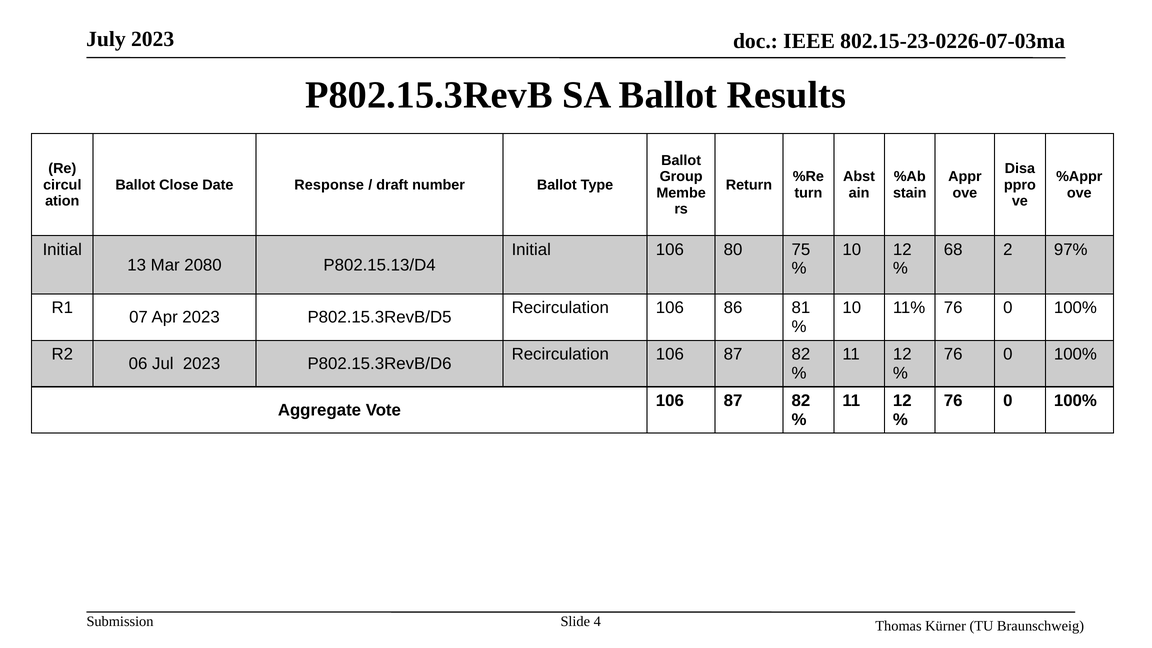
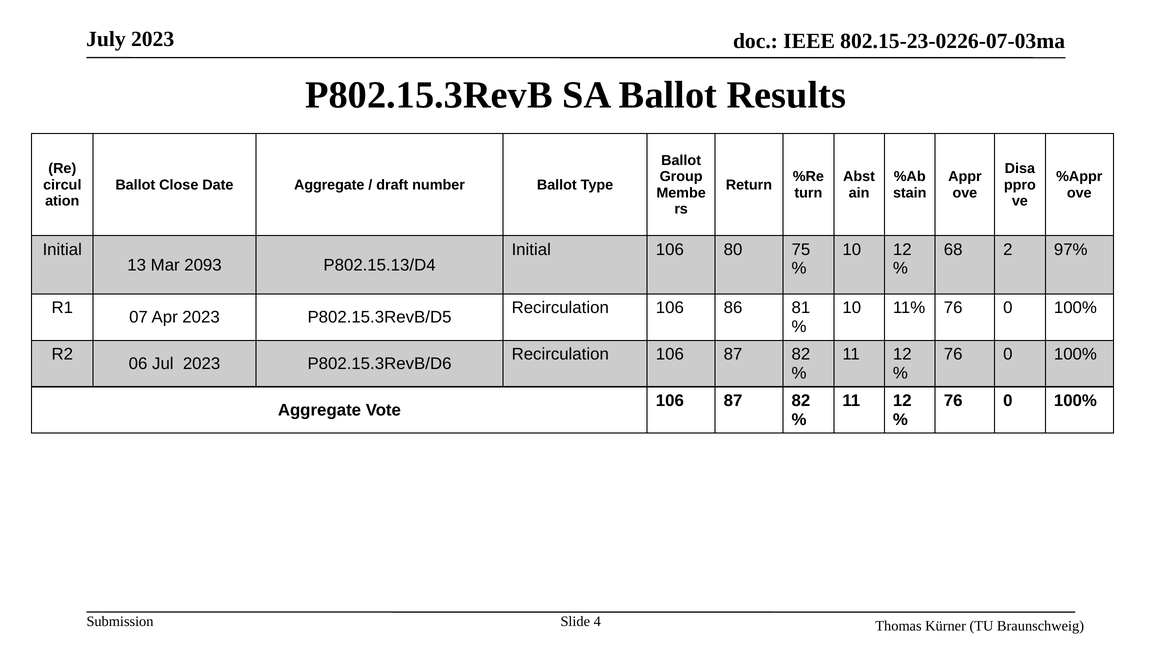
Date Response: Response -> Aggregate (329, 185)
2080: 2080 -> 2093 (203, 265)
